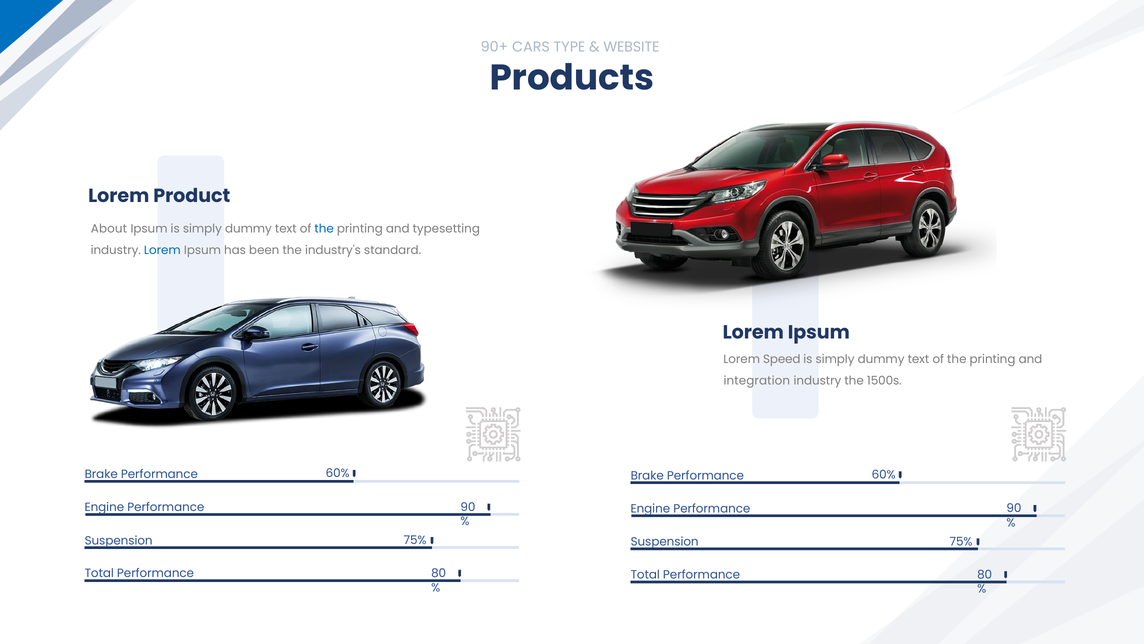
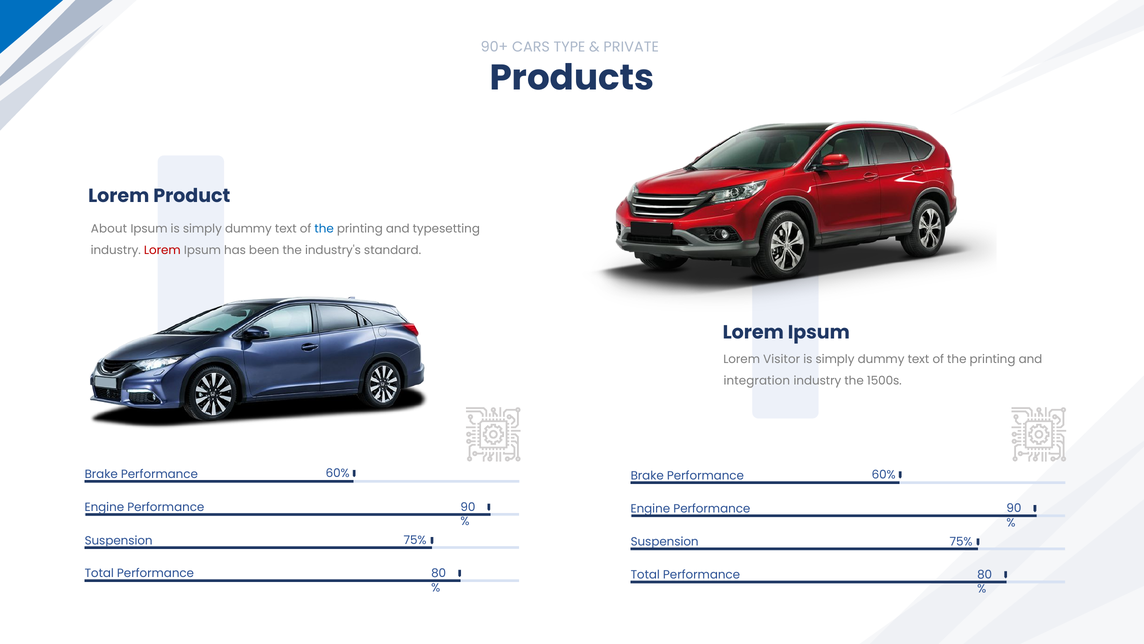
WEBSITE: WEBSITE -> PRIVATE (631, 47)
Lorem colour: blue -> red (162, 250)
Speed: Speed -> Visitor (782, 359)
